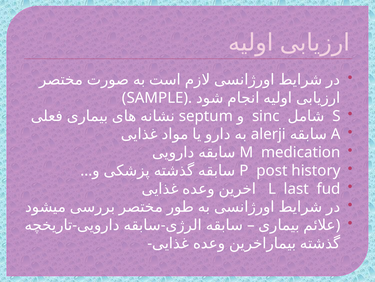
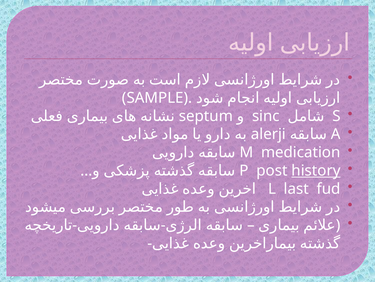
history underline: none -> present (316, 170)
